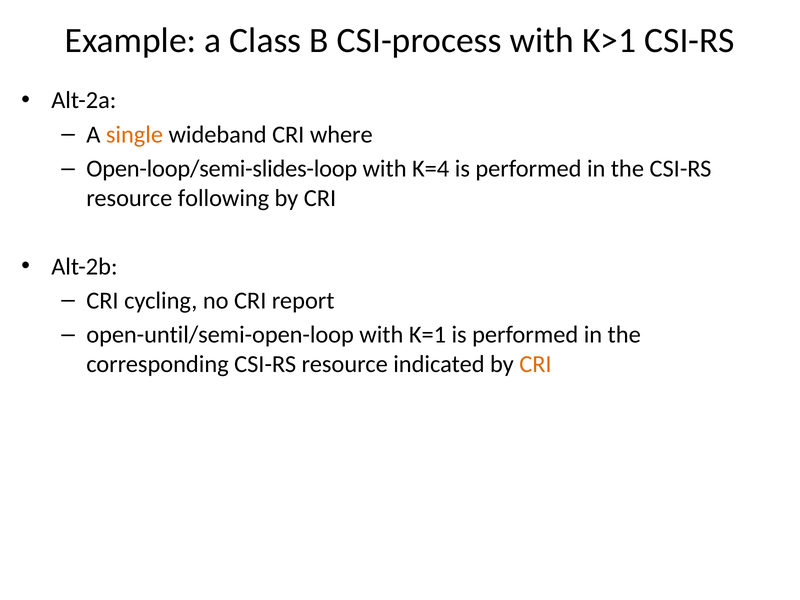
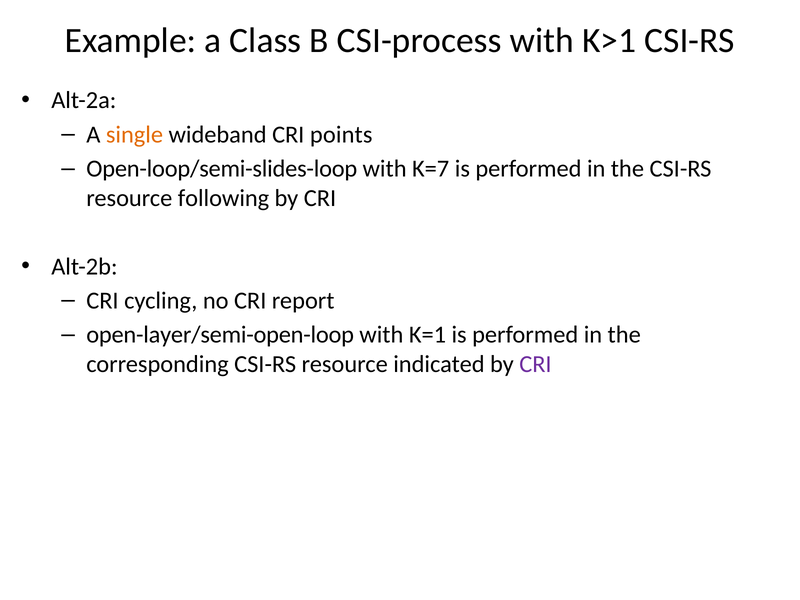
where: where -> points (341, 135)
K=4: K=4 -> K=7 (431, 169)
open-until/semi-open-loop: open-until/semi-open-loop -> open-layer/semi-open-loop (220, 335)
CRI colour: orange -> purple (535, 364)
